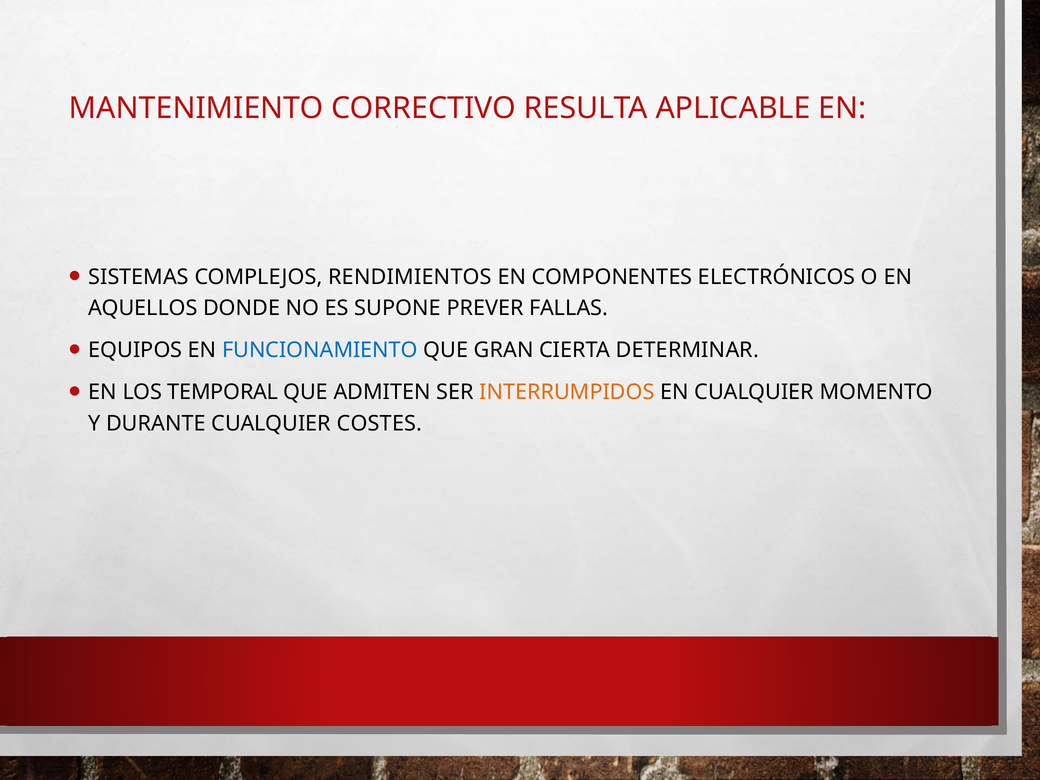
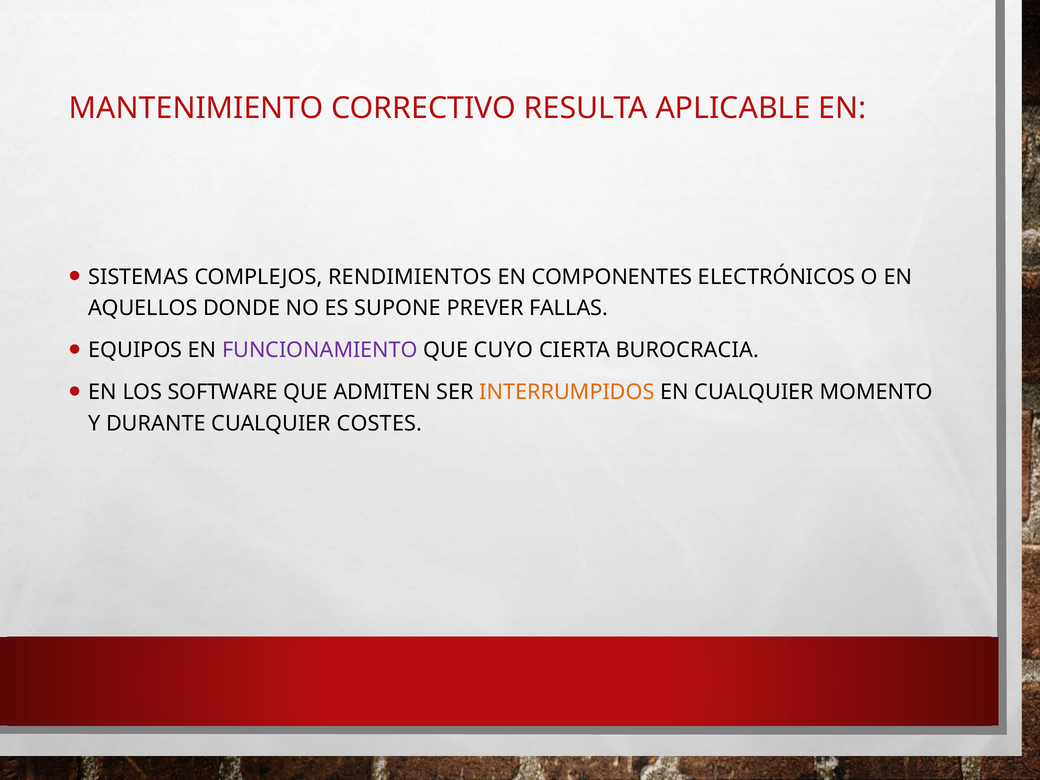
FUNCIONAMIENTO colour: blue -> purple (320, 350)
GRAN: GRAN -> CUYO (504, 350)
DETERMINAR: DETERMINAR -> BUROCRACIA (687, 350)
TEMPORAL: TEMPORAL -> SOFTWARE (223, 392)
